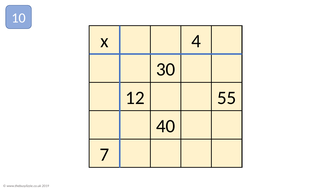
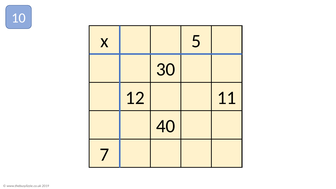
4: 4 -> 5 (196, 41)
55: 55 -> 11 (227, 98)
